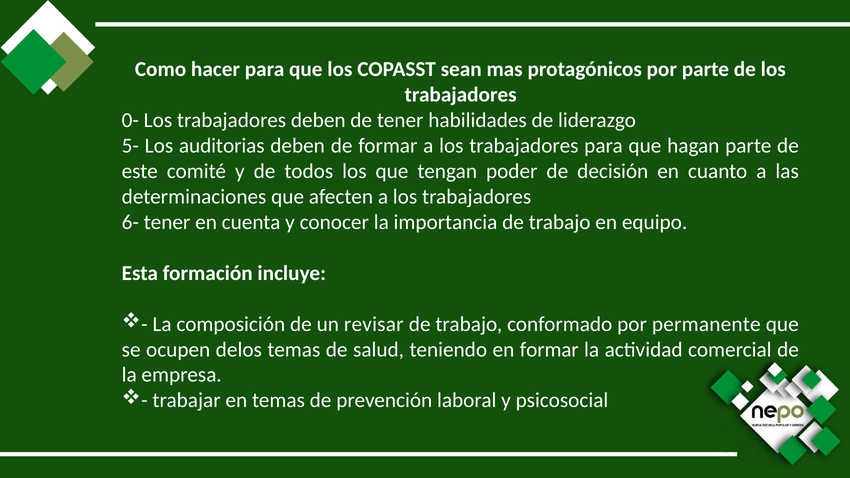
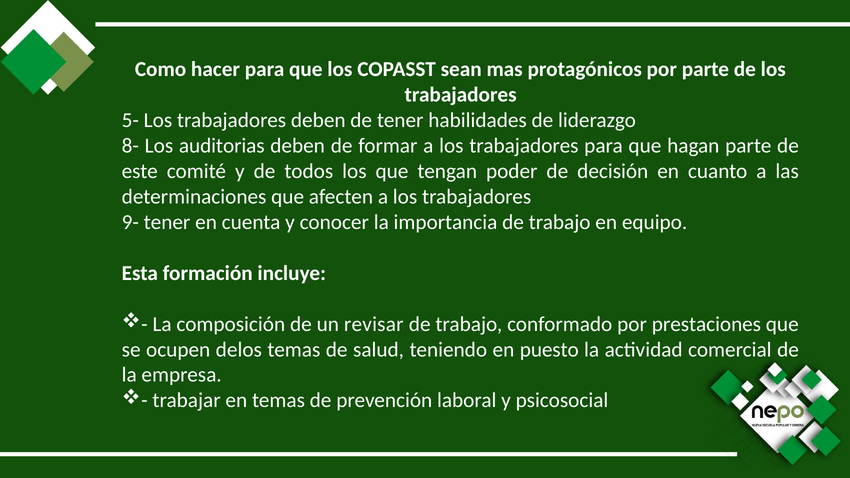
0-: 0- -> 5- (130, 120)
5-: 5- -> 8- (130, 146)
6-: 6- -> 9- (130, 222)
permanente: permanente -> prestaciones (706, 324)
en formar: formar -> puesto (549, 350)
